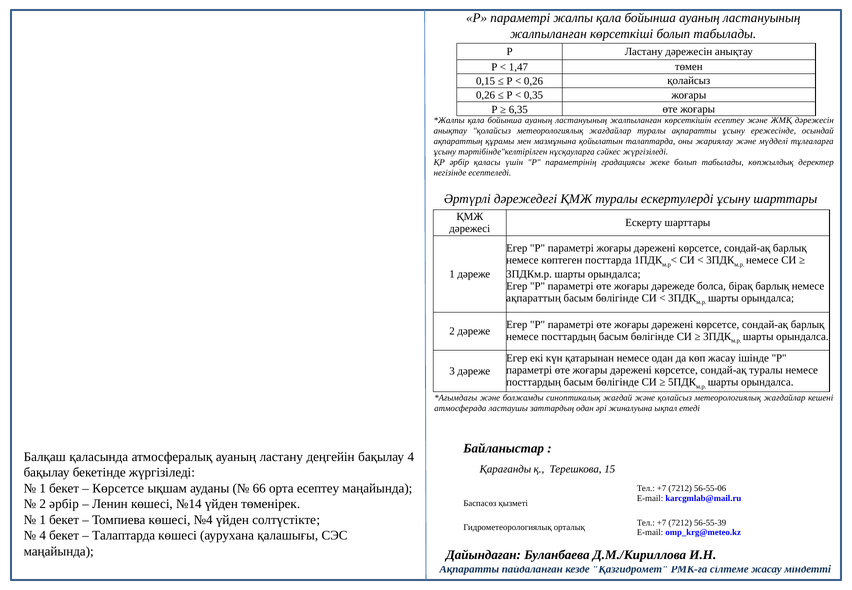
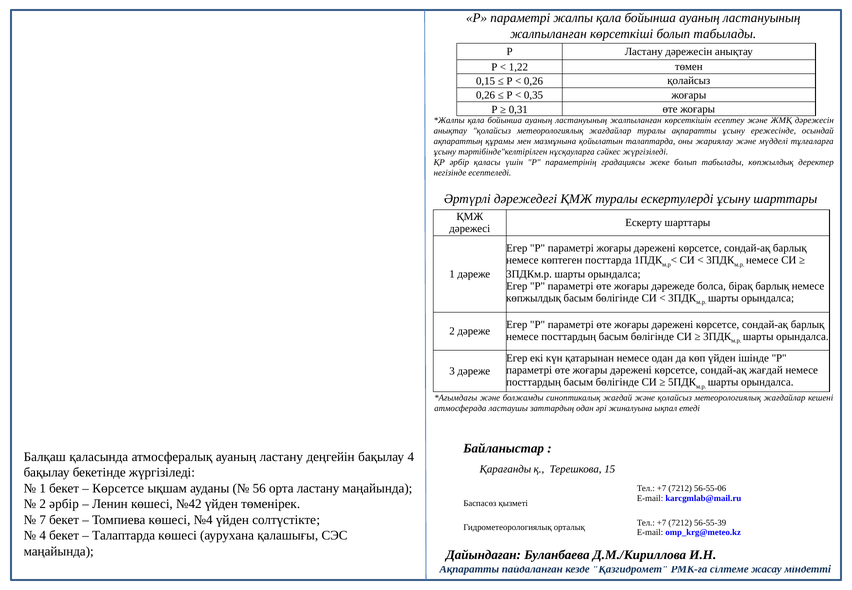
1,47: 1,47 -> 1,22 (518, 67)
6,35: 6,35 -> 0,31 (518, 109)
ақпараттың: ақпараттың -> көпжылдық (534, 298)
көп жасау: жасау -> үйден (722, 358)
сондай-ақ туралы: туралы -> жағдай (766, 370)
66: 66 -> 56 (259, 488)
орта есептеу: есептеу -> ластану (318, 488)
№14: №14 -> №42 (189, 504)
1: 1 -> 7 (43, 520)
